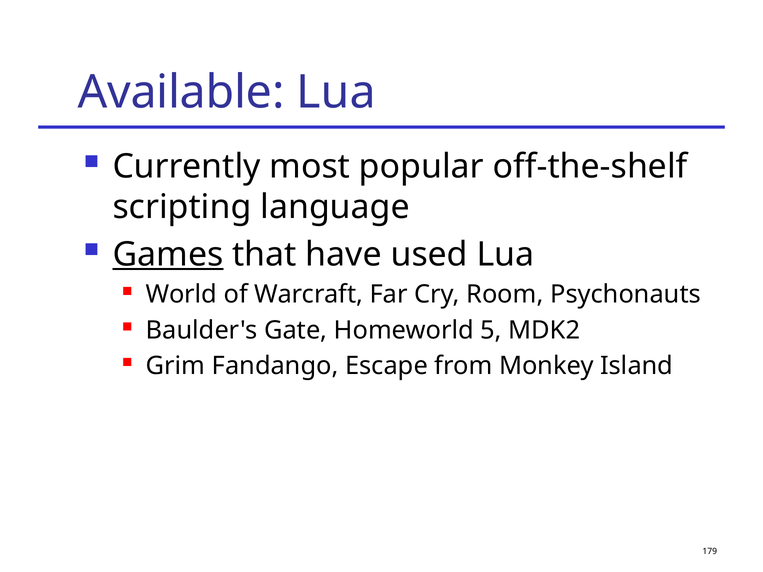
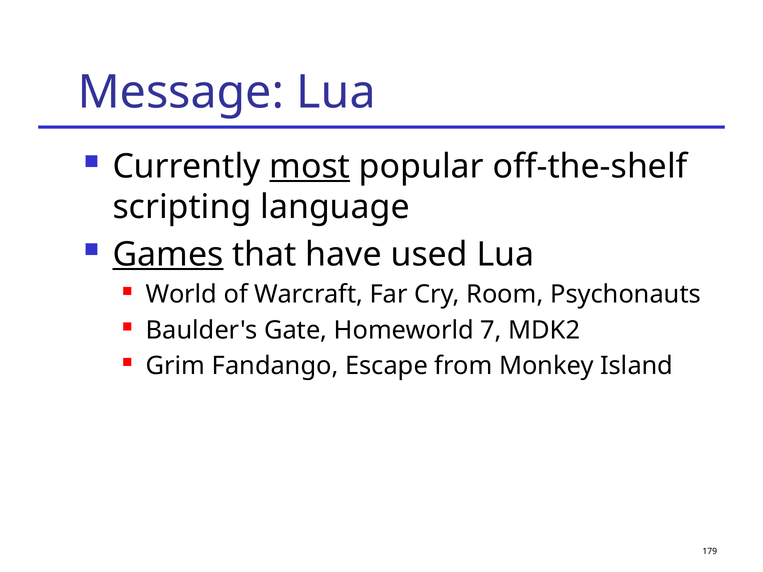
Available: Available -> Message (181, 92)
most underline: none -> present (310, 166)
5: 5 -> 7 (491, 330)
